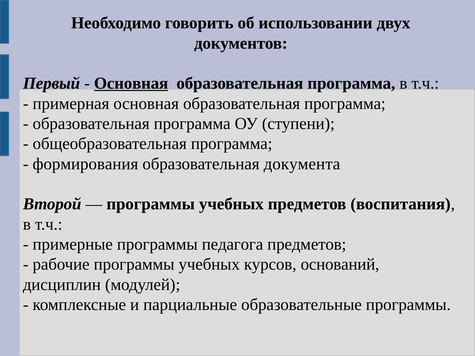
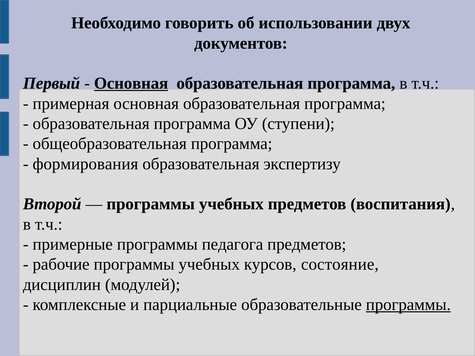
документа: документа -> экспертизу (302, 164)
оснований: оснований -> состояние (340, 265)
программы underline: none -> present (408, 305)
